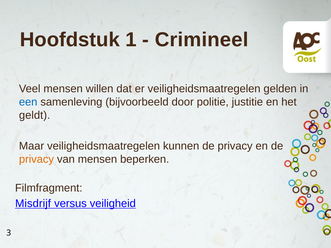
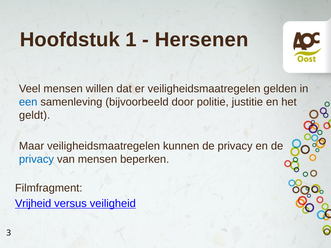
Crimineel: Crimineel -> Hersenen (202, 40)
privacy colour: orange -> blue (36, 159)
Misdrijf: Misdrijf -> Vrijheid (33, 204)
